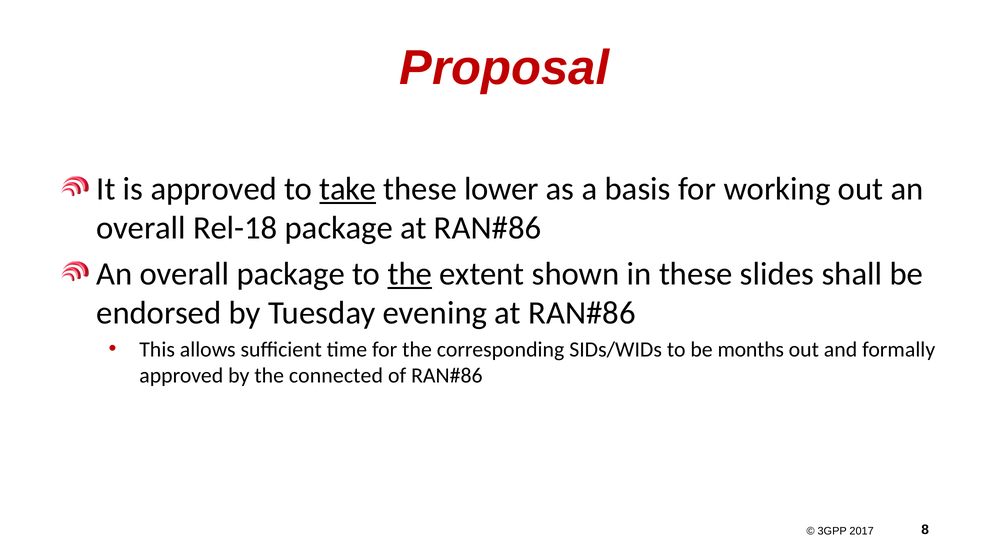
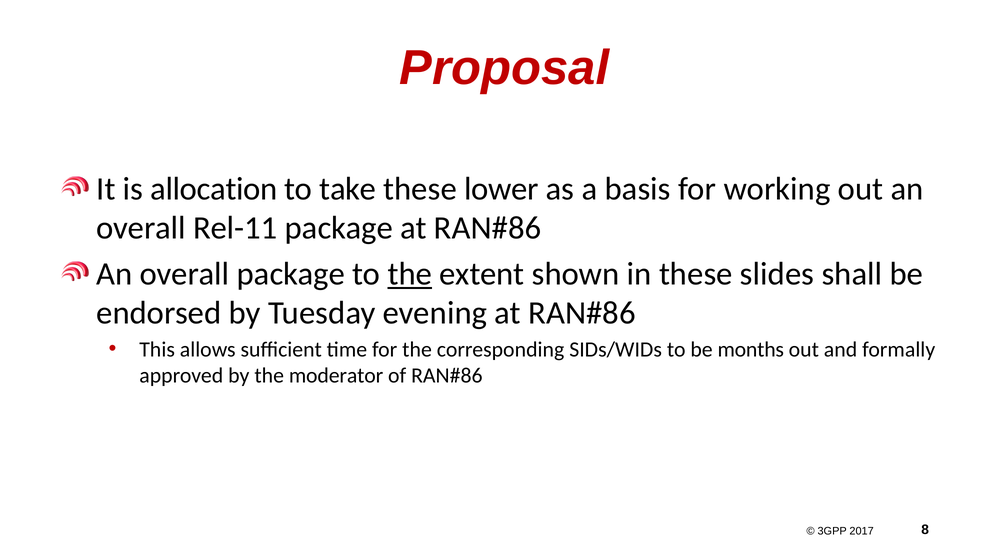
is approved: approved -> allocation (214, 189)
take underline: present -> none (348, 189)
Rel-18: Rel-18 -> Rel-11 (235, 228)
connected: connected -> moderator (336, 376)
